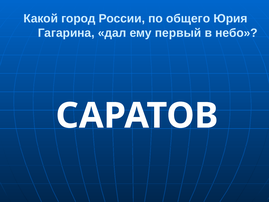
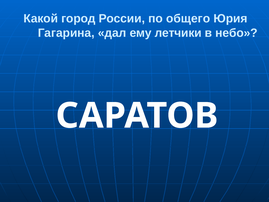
первый: первый -> летчики (178, 33)
